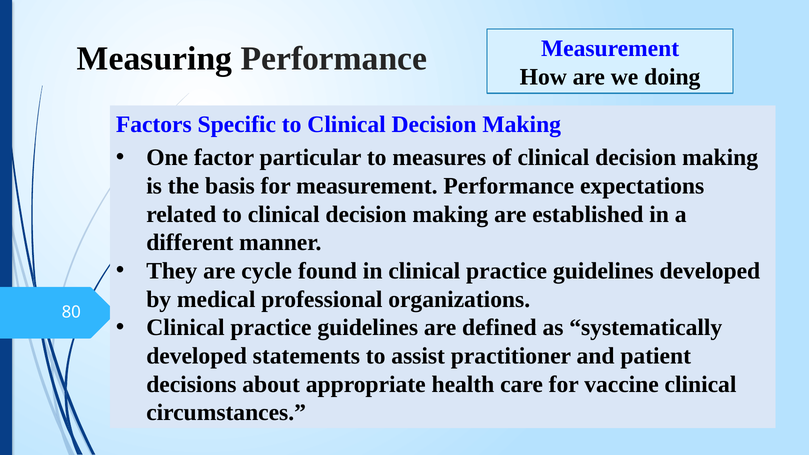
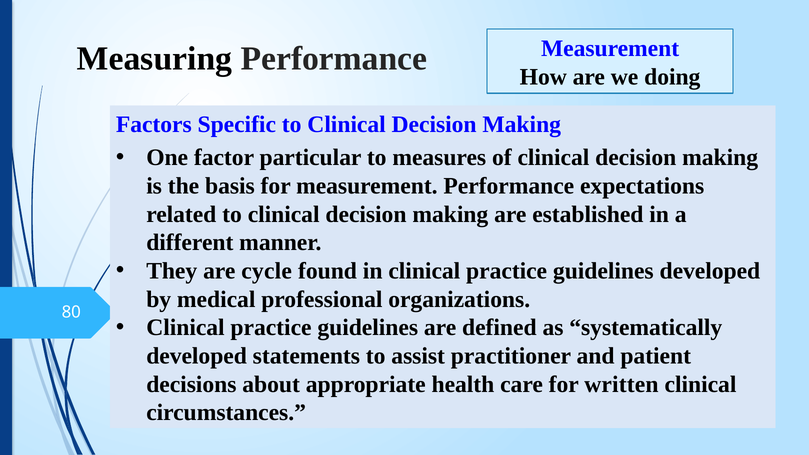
vaccine: vaccine -> written (621, 384)
